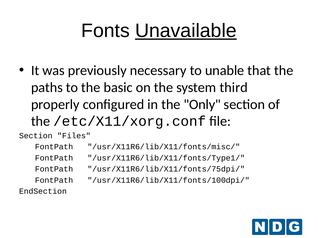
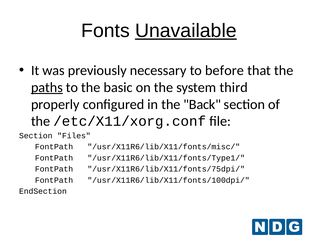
unable: unable -> before (225, 71)
paths underline: none -> present (47, 88)
Only: Only -> Back (202, 105)
